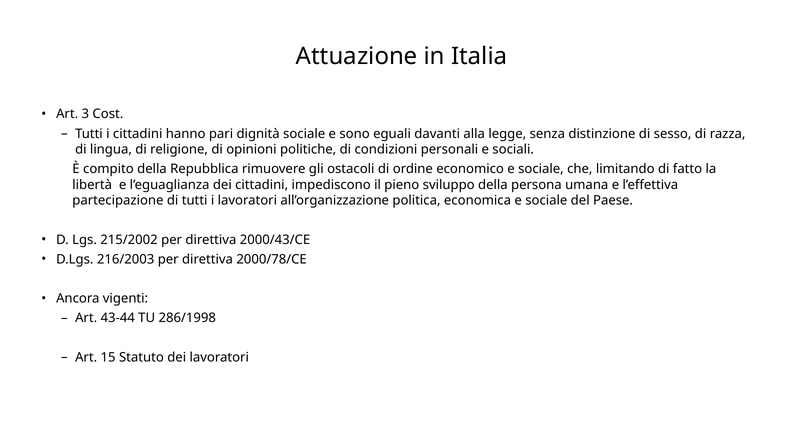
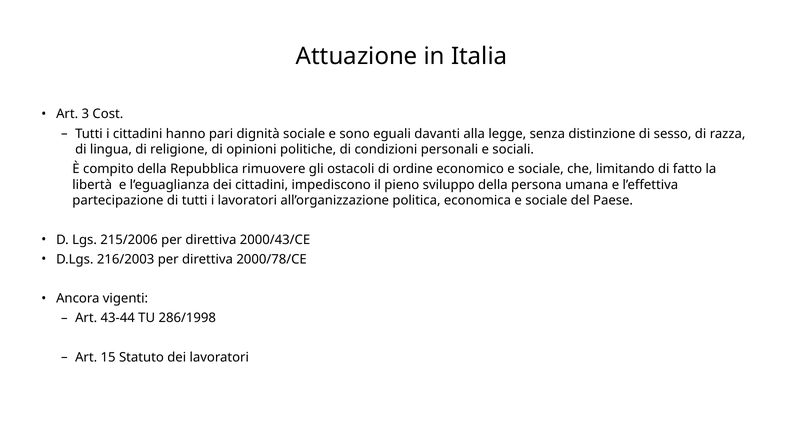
215/2002: 215/2002 -> 215/2006 (129, 240)
